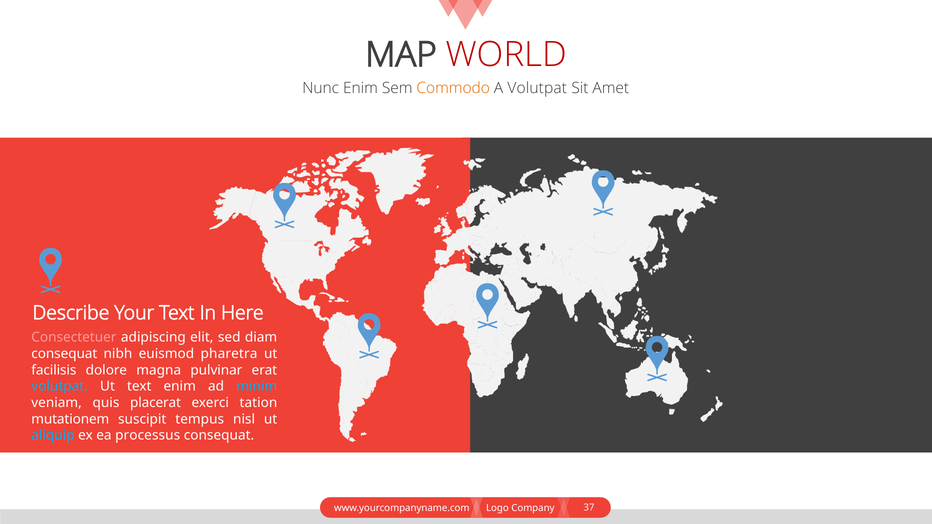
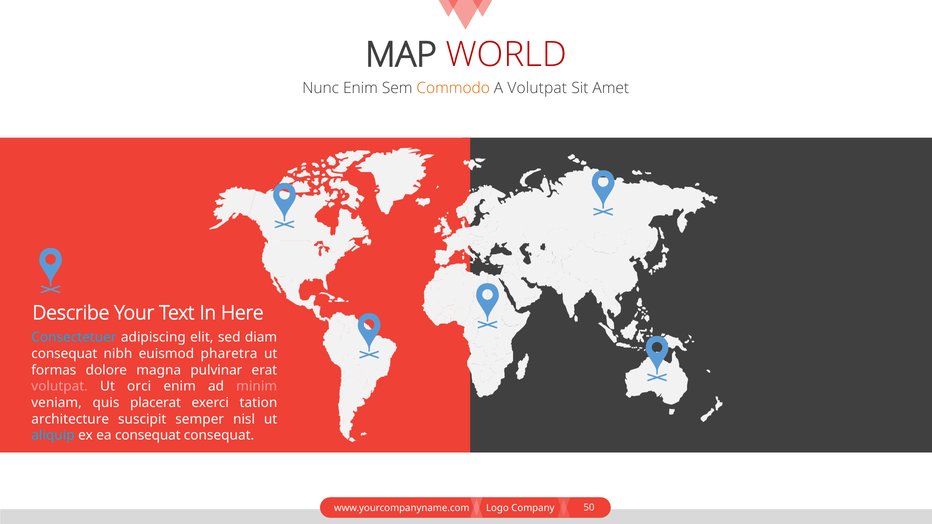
Consectetuer colour: pink -> light blue (74, 338)
facilisis: facilisis -> formas (54, 370)
volutpat colour: light blue -> pink (60, 387)
Ut text: text -> orci (139, 387)
minim colour: light blue -> pink (257, 387)
mutationem: mutationem -> architecture (70, 419)
tempus: tempus -> semper (200, 419)
ea processus: processus -> consequat (148, 436)
37: 37 -> 50 (589, 508)
